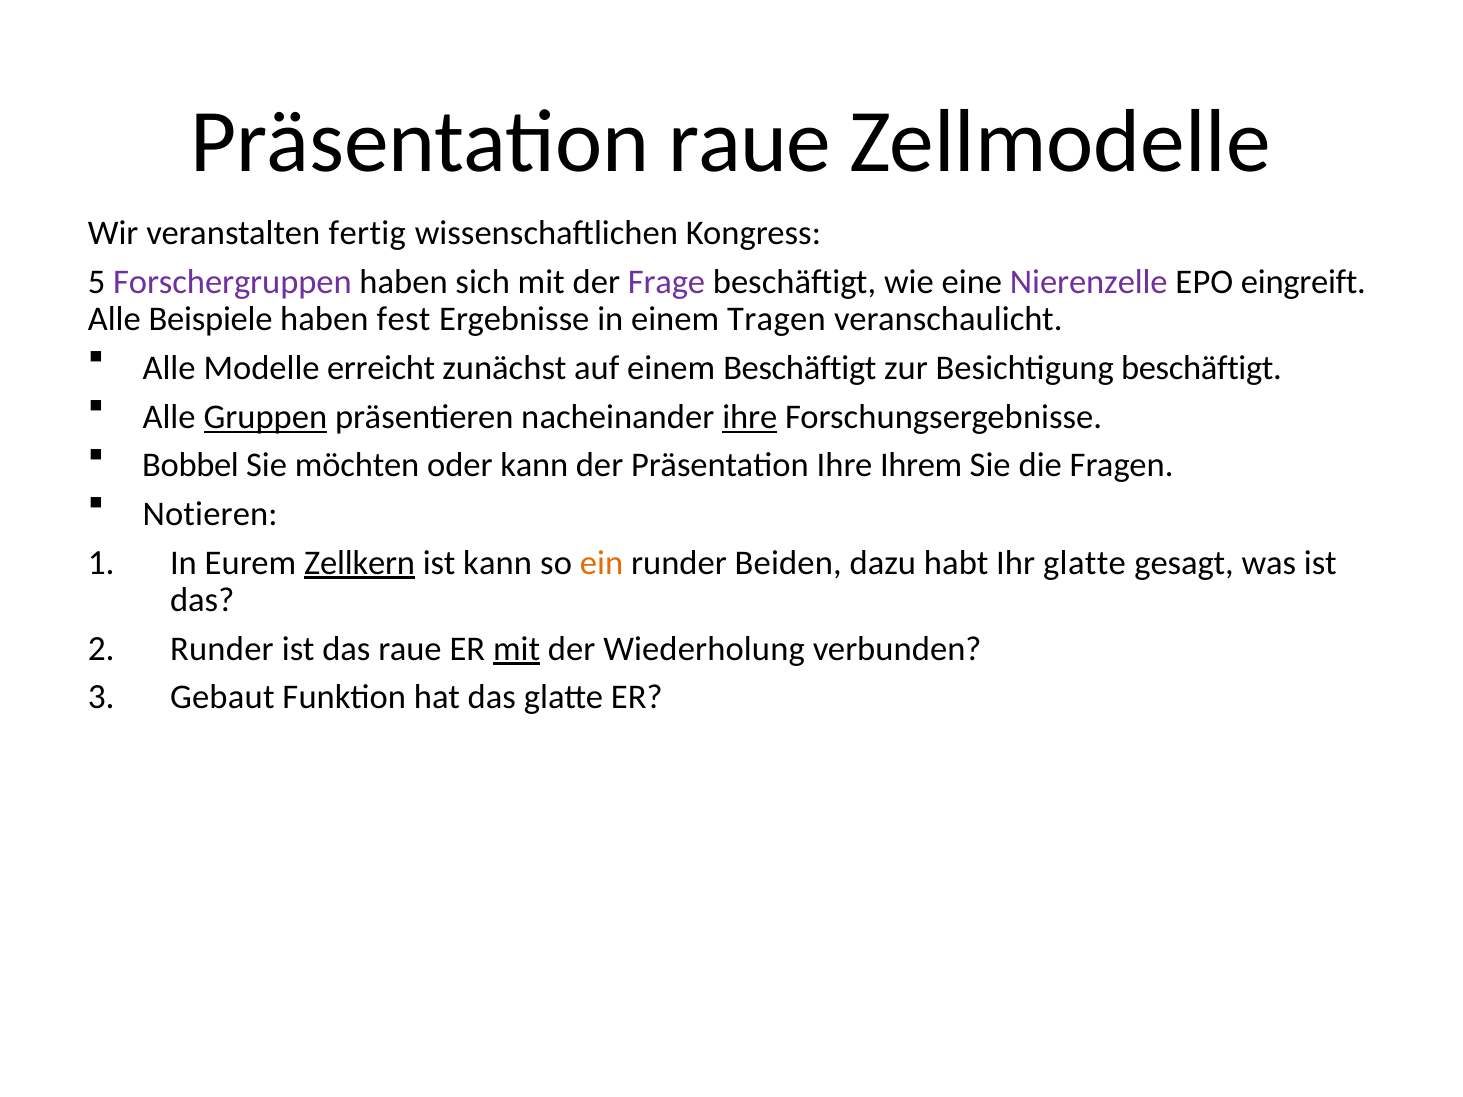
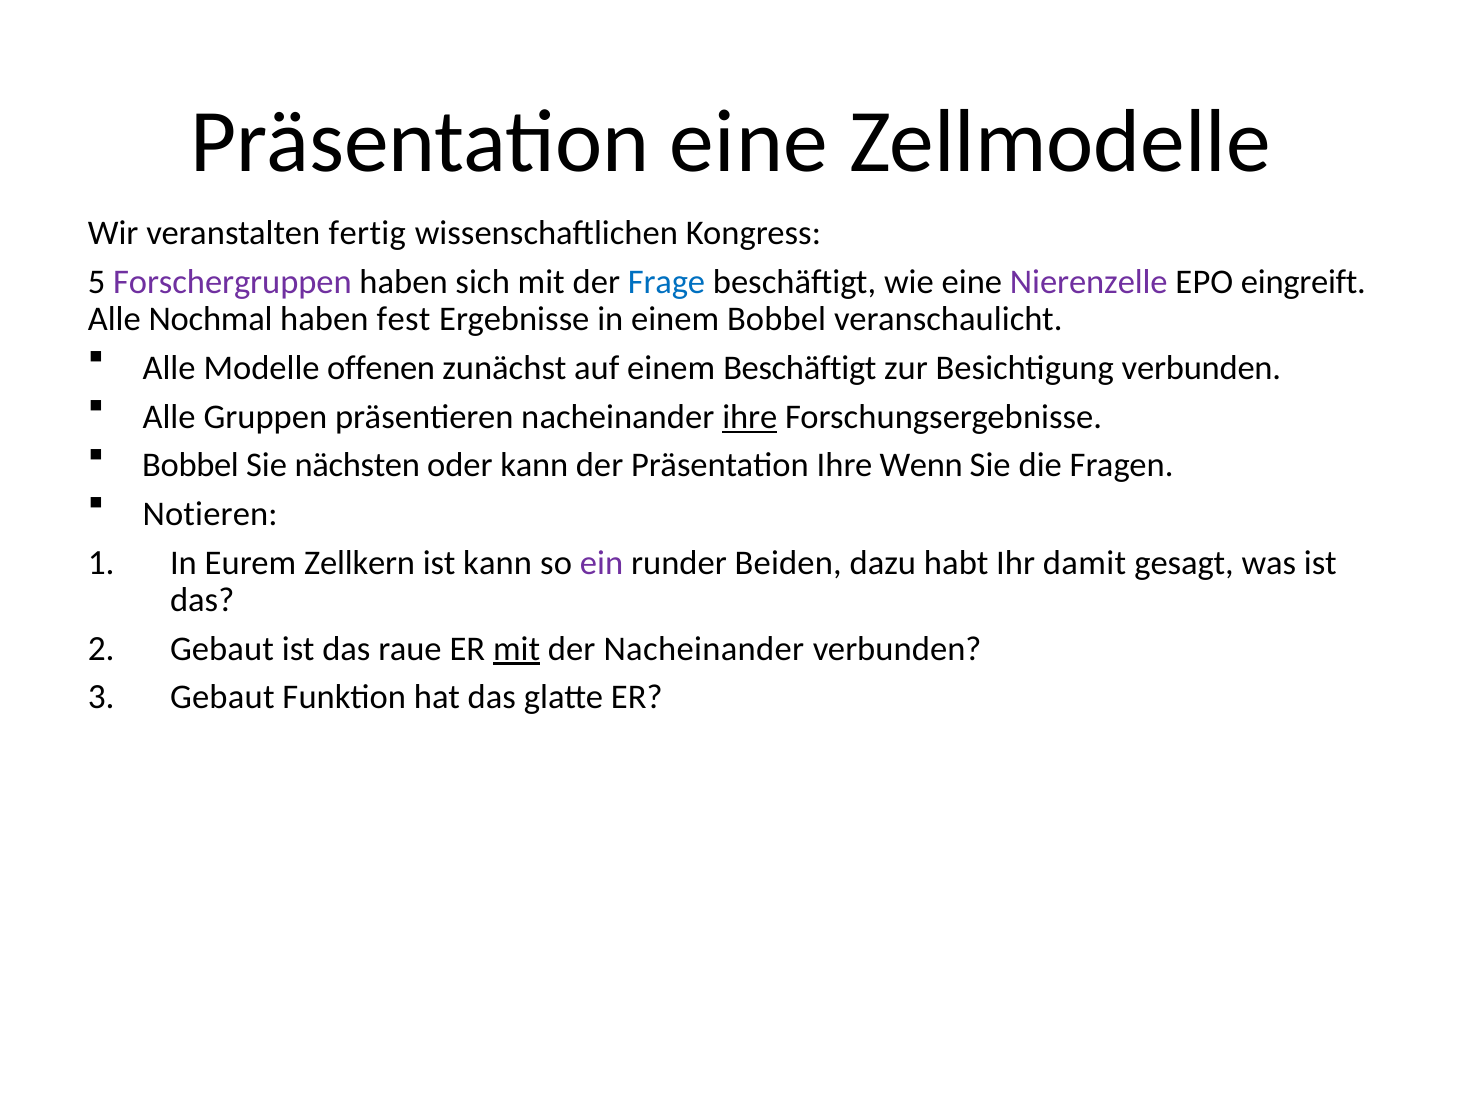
Präsentation raue: raue -> eine (749, 142)
Frage colour: purple -> blue (666, 282)
Beispiele: Beispiele -> Nochmal (211, 319)
einem Tragen: Tragen -> Bobbel (777, 319)
erreicht: erreicht -> offenen (381, 368)
Besichtigung beschäftigt: beschäftigt -> verbunden (1201, 368)
Gruppen underline: present -> none (265, 417)
möchten: möchten -> nächsten (357, 465)
Ihrem: Ihrem -> Wenn (921, 465)
Zellkern underline: present -> none (360, 563)
ein colour: orange -> purple (602, 563)
Ihr glatte: glatte -> damit (1085, 563)
Runder: Runder -> Gebaut (222, 649)
der Wiederholung: Wiederholung -> Nacheinander (704, 649)
